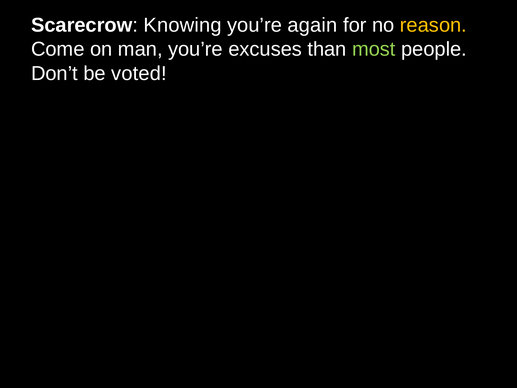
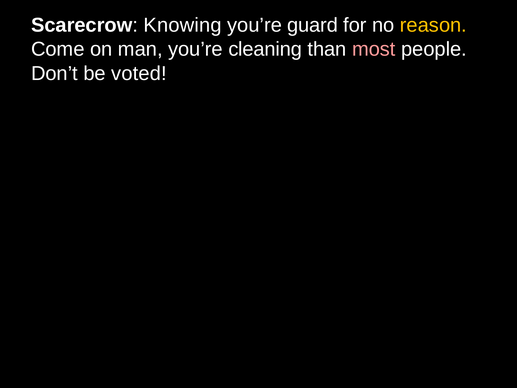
again: again -> guard (313, 25)
excuses: excuses -> cleaning (265, 49)
most colour: light green -> pink (374, 49)
